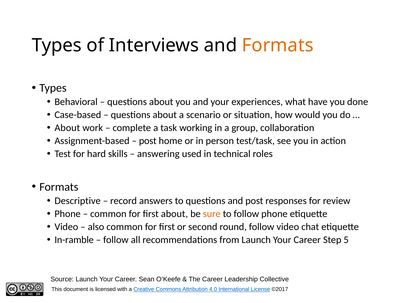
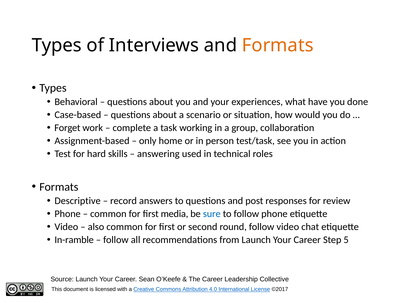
About: About -> Forget (67, 128)
post: post -> only (148, 141)
first about: about -> media (175, 214)
sure colour: orange -> blue (212, 214)
